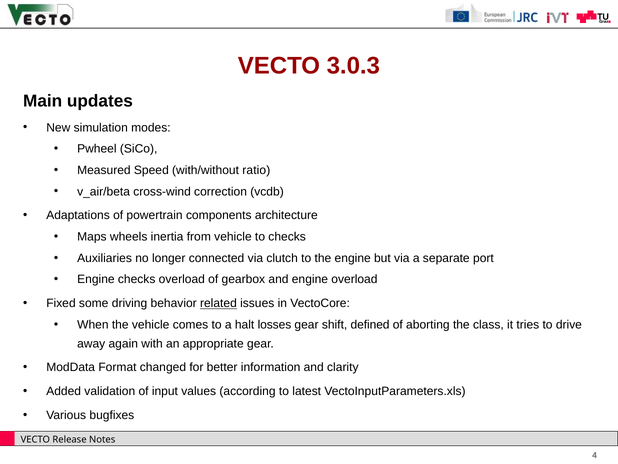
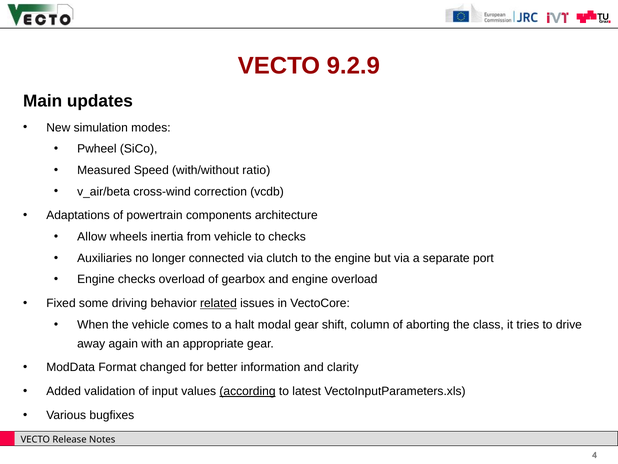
3.0.3: 3.0.3 -> 9.2.9 (353, 66)
Maps: Maps -> Allow (92, 237)
losses: losses -> modal (274, 324)
defined: defined -> column (370, 324)
according underline: none -> present (248, 391)
